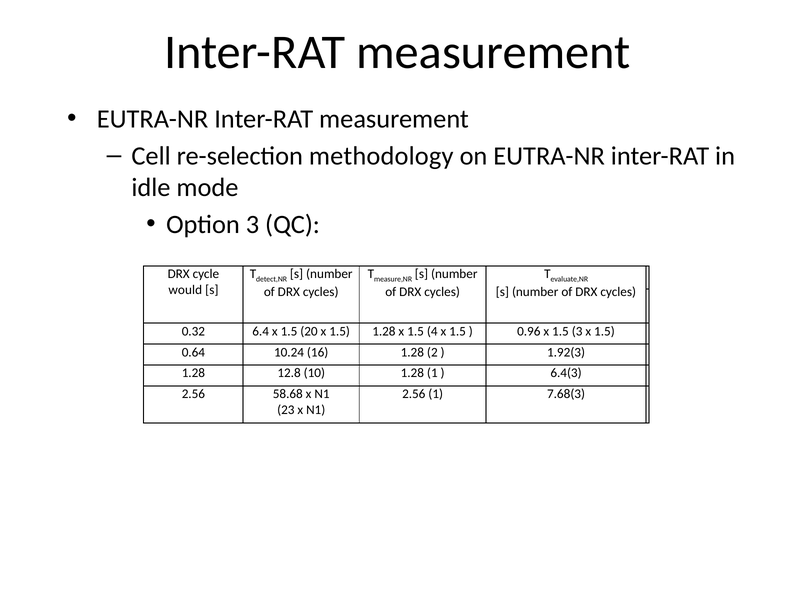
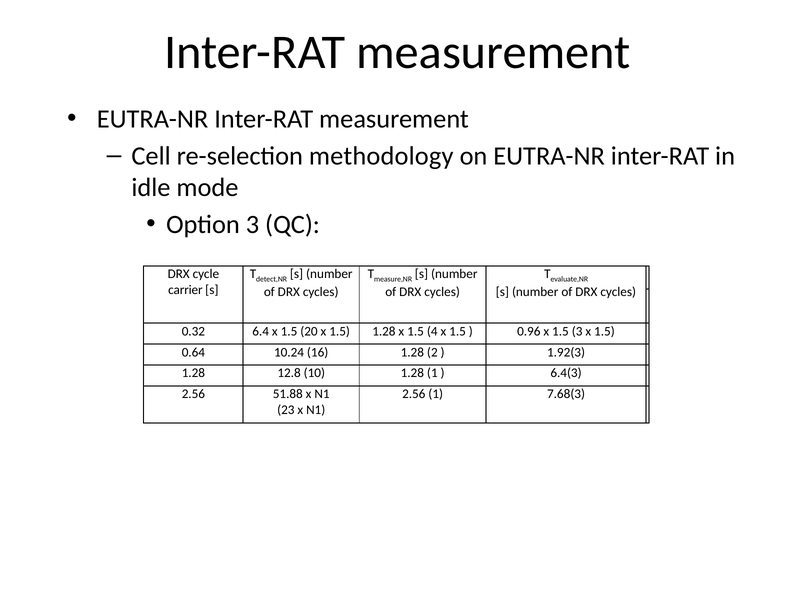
would: would -> carrier (185, 290)
58.68: 58.68 -> 51.88 (288, 394)
